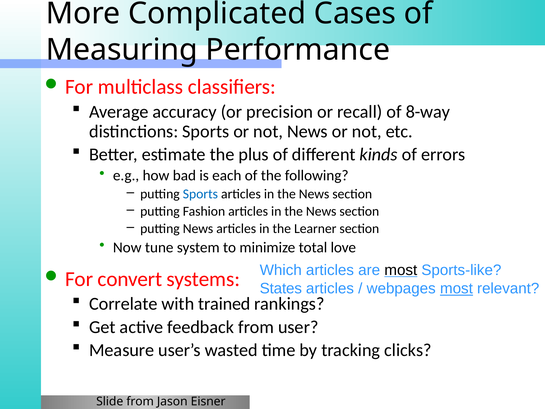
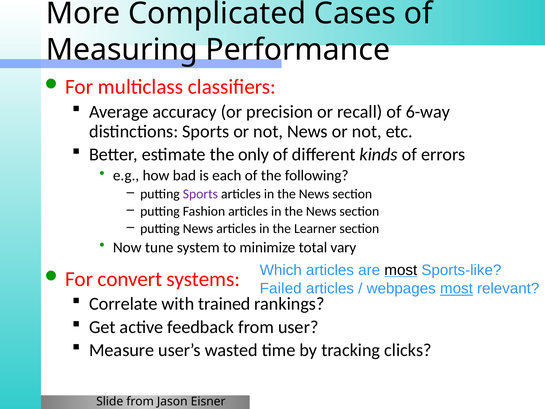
8-way: 8-way -> 6-way (428, 112)
plus: plus -> only (254, 154)
Sports colour: blue -> purple (200, 194)
love: love -> vary (343, 247)
States: States -> Failed (281, 288)
